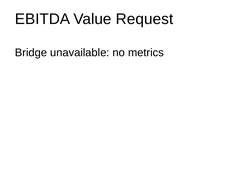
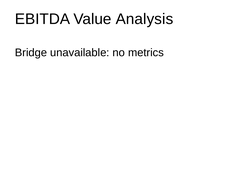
Request: Request -> Analysis (144, 19)
